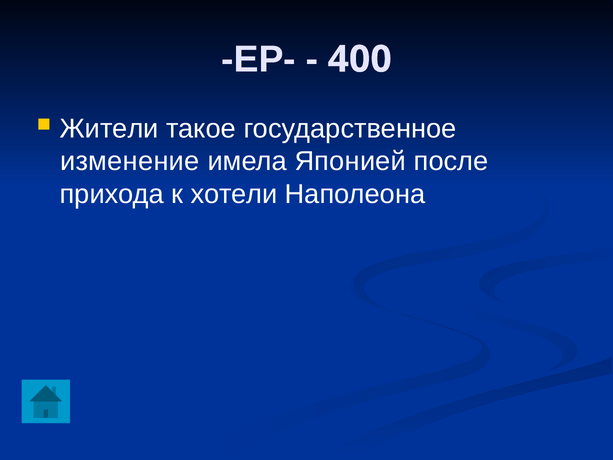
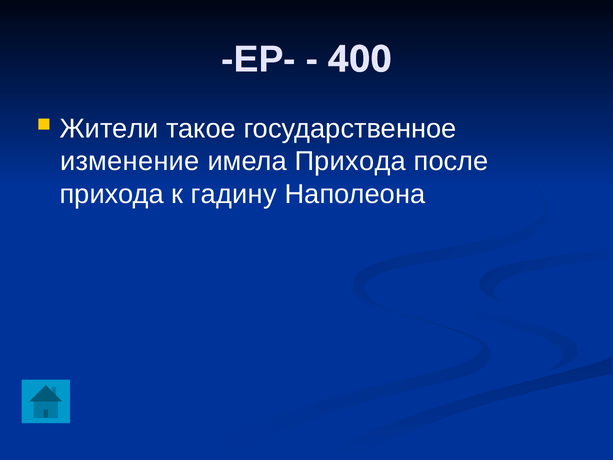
имела Японией: Японией -> Прихода (350, 161)
хотели: хотели -> гадину (234, 194)
